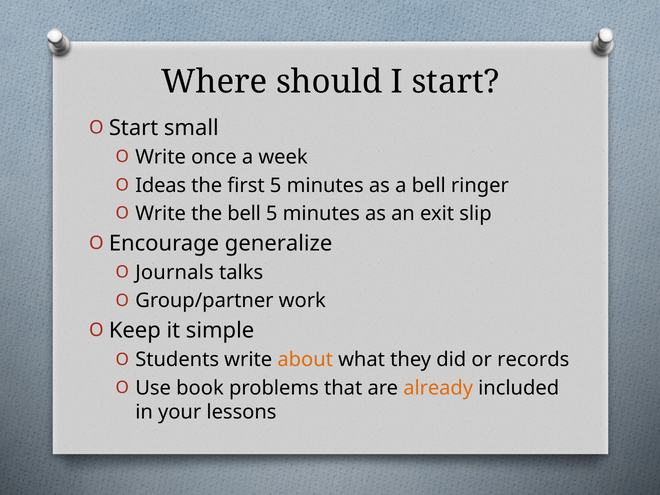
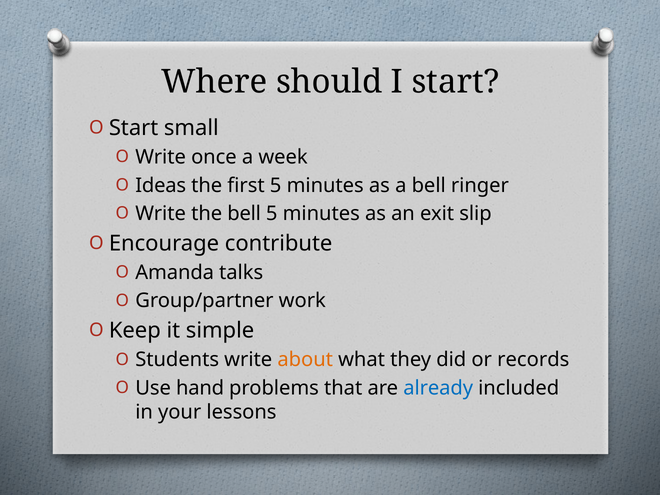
generalize: generalize -> contribute (279, 243)
Journals: Journals -> Amanda (175, 273)
book: book -> hand (200, 388)
already colour: orange -> blue (438, 388)
